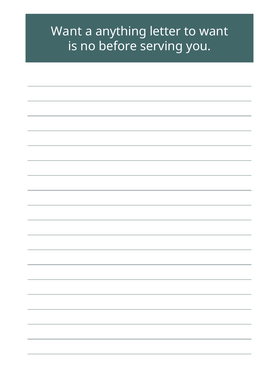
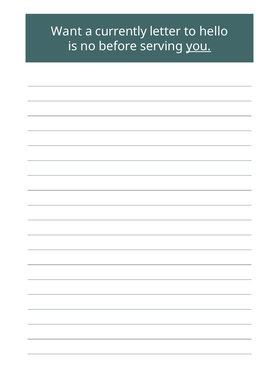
anything: anything -> currently (121, 31)
to want: want -> hello (214, 31)
you underline: none -> present (199, 46)
